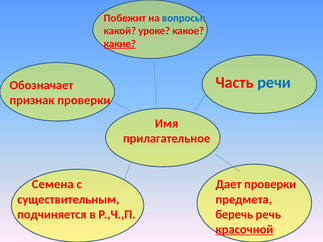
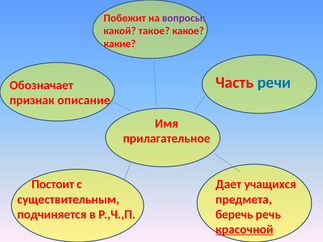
вопросы colour: blue -> purple (184, 18)
уроке: уроке -> такое (154, 31)
какие underline: present -> none (120, 44)
признак проверки: проверки -> описание (84, 100)
Семена: Семена -> Постоит (53, 185)
Дает проверки: проверки -> учащихся (270, 185)
